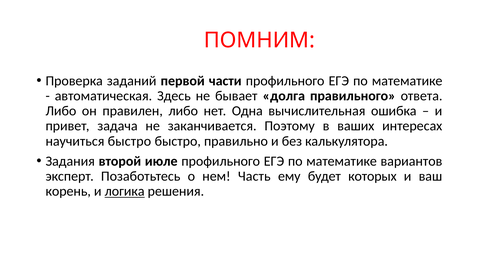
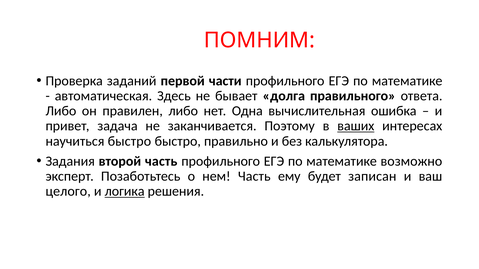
ваших underline: none -> present (356, 126)
второй июле: июле -> часть (161, 161)
вариантов: вариантов -> возможно (411, 161)
которых: которых -> записан (372, 177)
корень: корень -> целого (68, 192)
